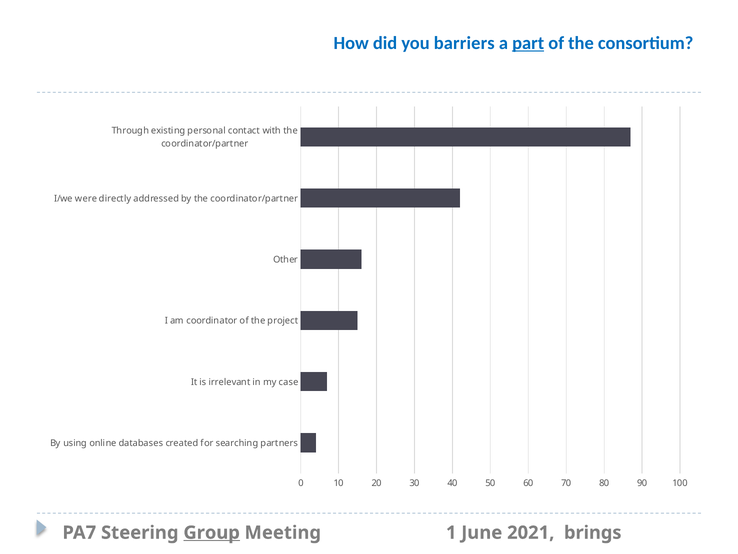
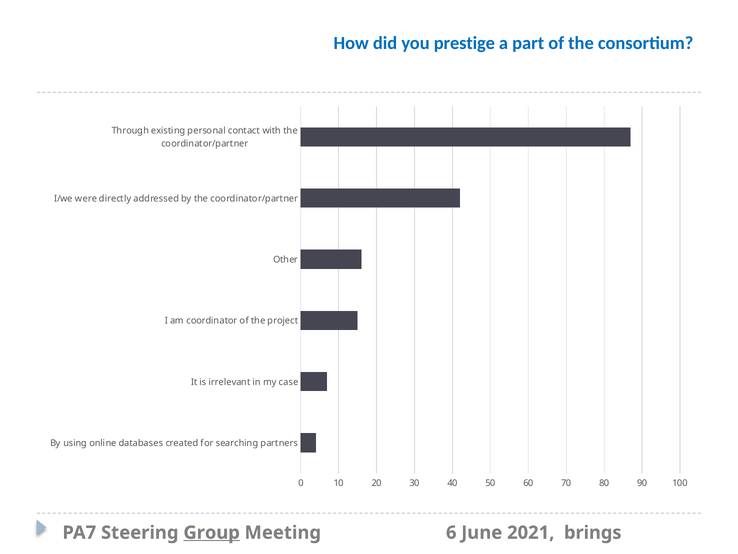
barriers: barriers -> prestige (464, 43)
part underline: present -> none (528, 43)
1: 1 -> 6 (451, 532)
